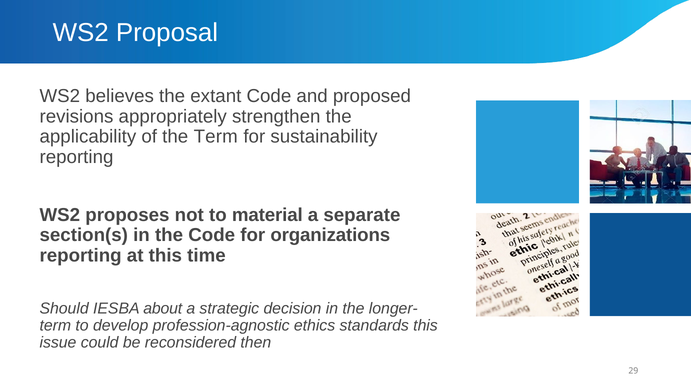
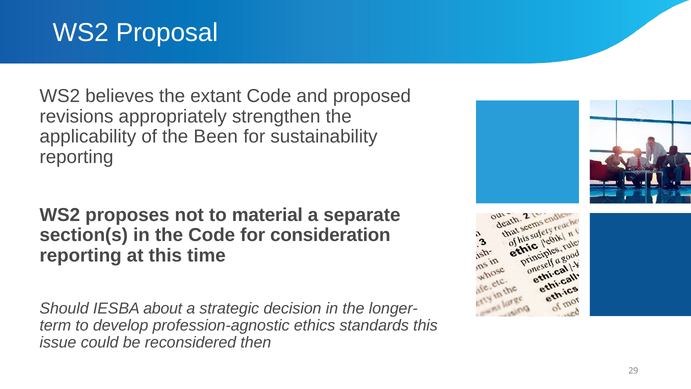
the Term: Term -> Been (216, 137)
organizations: organizations -> consideration (330, 235)
